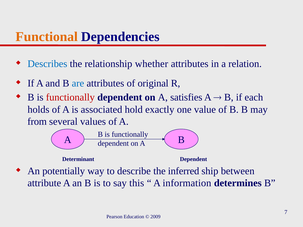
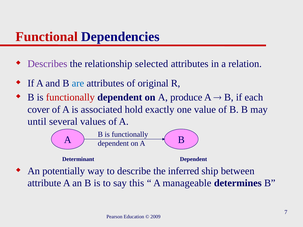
Functional colour: orange -> red (47, 37)
Describes colour: blue -> purple (47, 64)
whether: whether -> selected (152, 64)
satisfies: satisfies -> produce (186, 97)
holds: holds -> cover (38, 110)
from: from -> until (37, 122)
information: information -> manageable (187, 183)
